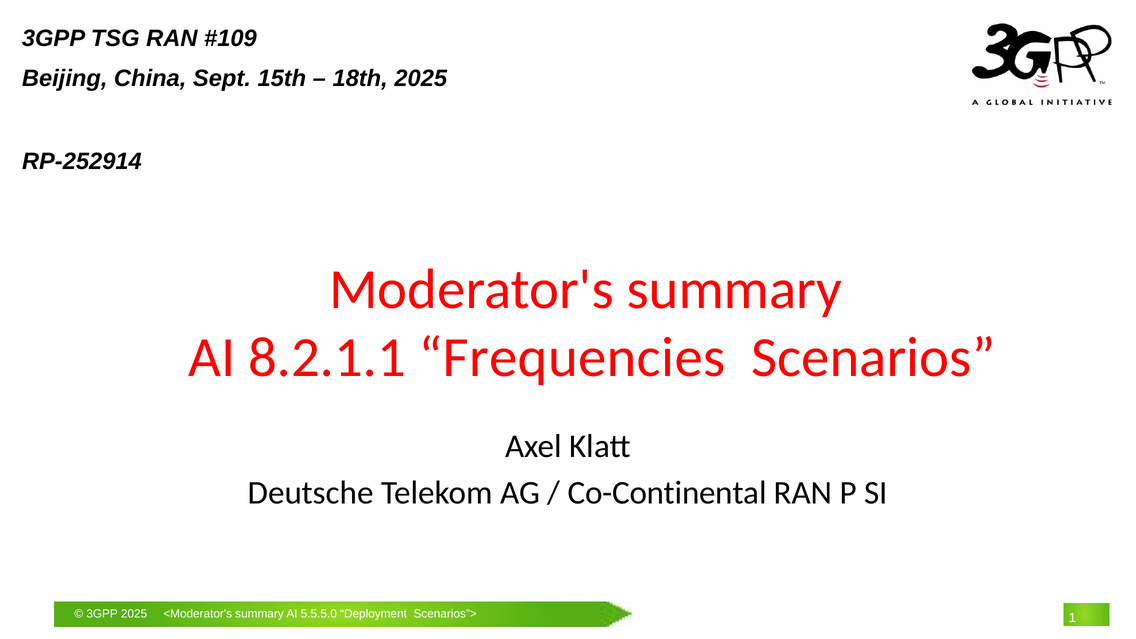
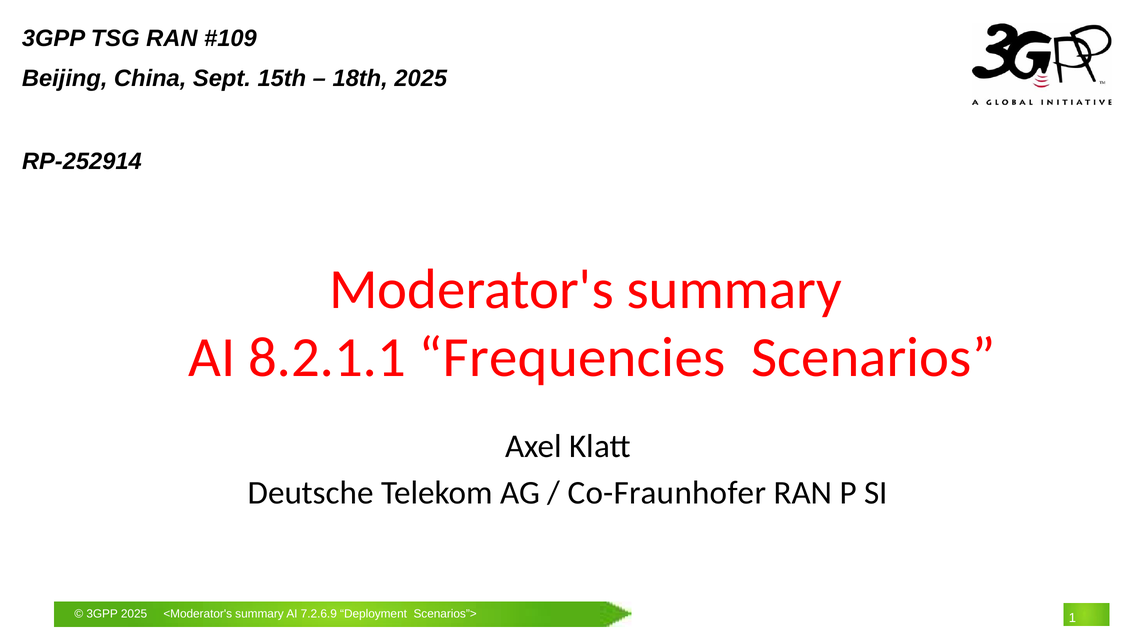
Co-Continental: Co-Continental -> Co-Fraunhofer (667, 493)
5.5.5.0: 5.5.5.0 -> 7.2.6.9 (319, 614)
